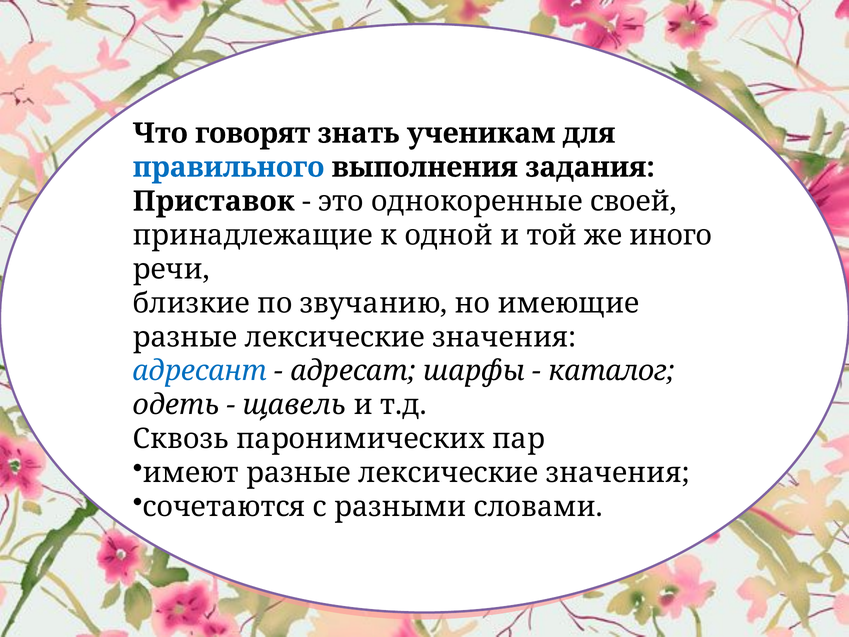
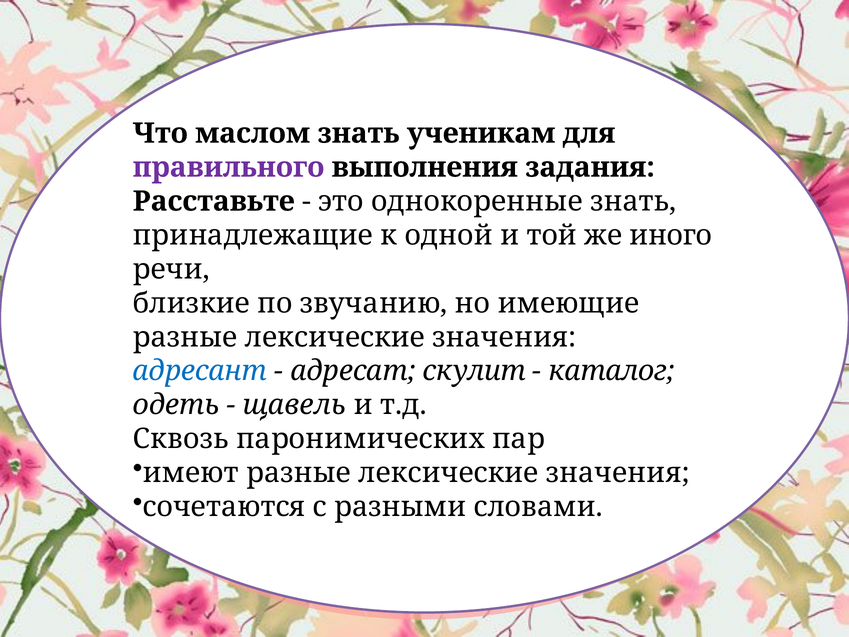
говорят: говорят -> маслом (253, 133)
правильного colour: blue -> purple (229, 167)
Приставок: Приставок -> Расставьте (214, 201)
однокоренные своей: своей -> знать (633, 201)
шарфы: шарфы -> скулит (474, 371)
